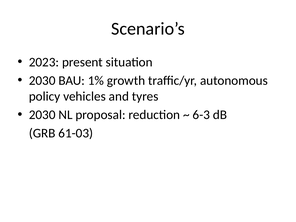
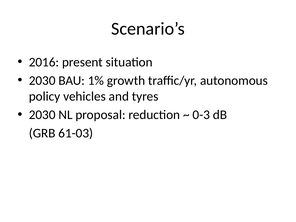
2023: 2023 -> 2016 (44, 62)
6-3: 6-3 -> 0-3 (201, 115)
